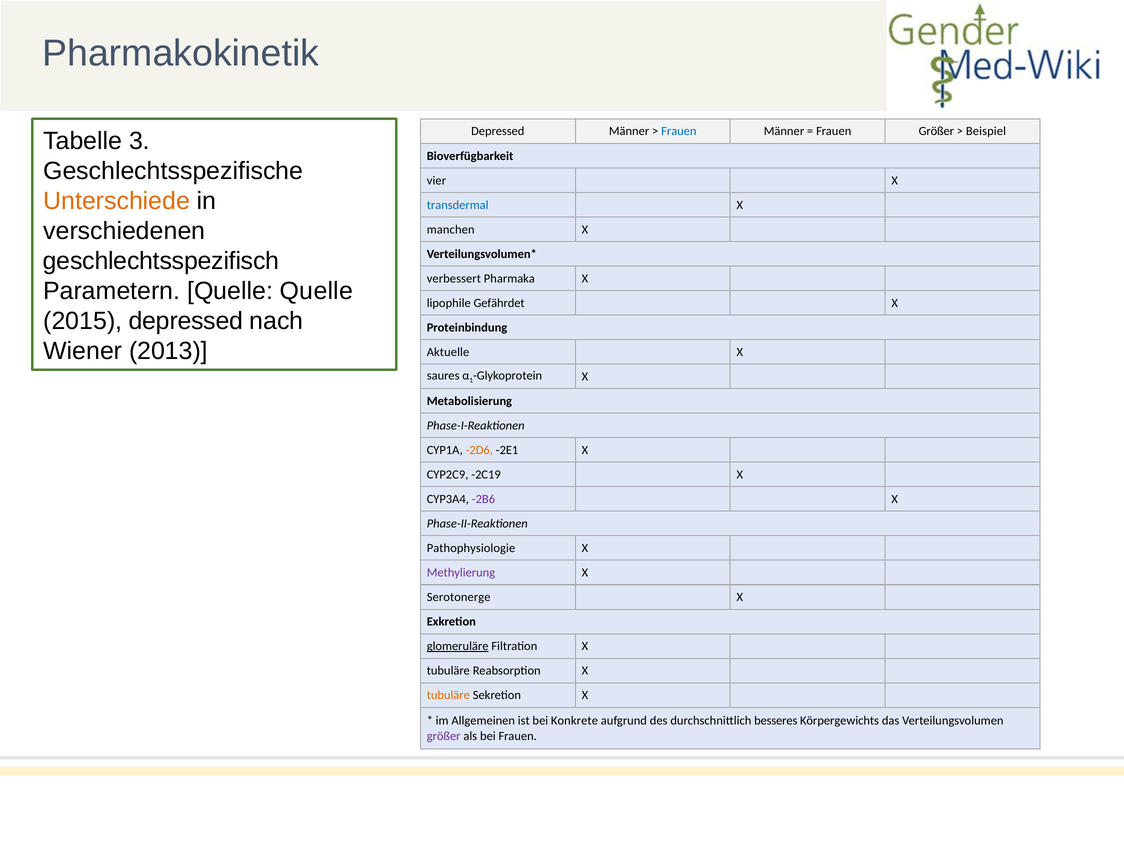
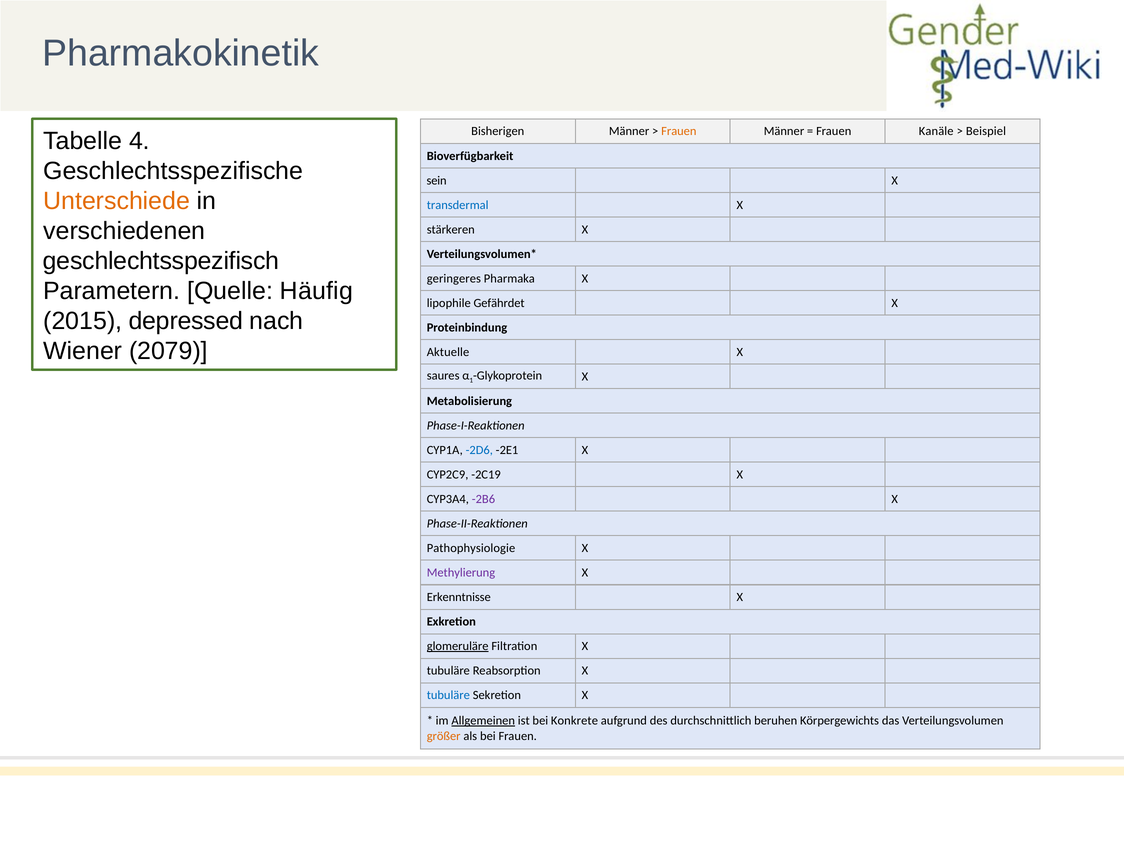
Depressed: Depressed -> Bisherigen (498, 131)
Frauen colour: blue -> orange (679, 131)
Frauen Größer: Größer -> Kanäle (936, 131)
3: 3 -> 4 (139, 141)
vier: vier -> sein (437, 180)
manchen: manchen -> stärkeren (451, 229)
verbessert: verbessert -> geringeres (454, 278)
Quelle Quelle: Quelle -> Häufig (316, 291)
2013: 2013 -> 2079 (168, 351)
-2D6 colour: orange -> blue (479, 450)
Serotonerge: Serotonerge -> Erkenntnisse (459, 597)
tubuläre colour: orange -> blue (448, 695)
Allgemeinen underline: none -> present (483, 721)
besseres: besseres -> beruhen (776, 721)
größer colour: purple -> orange (444, 736)
